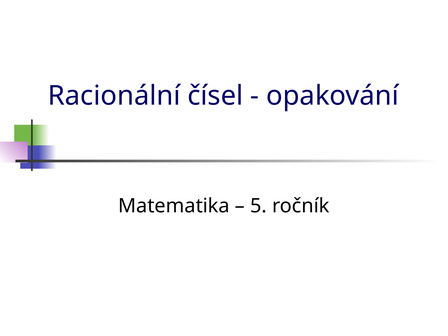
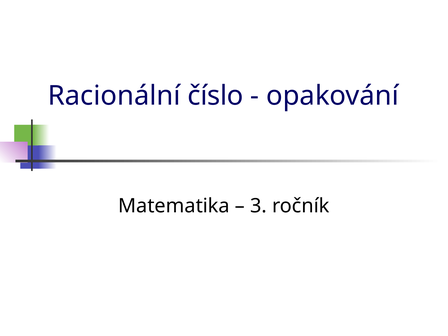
čísel: čísel -> číslo (215, 96)
5: 5 -> 3 (259, 206)
